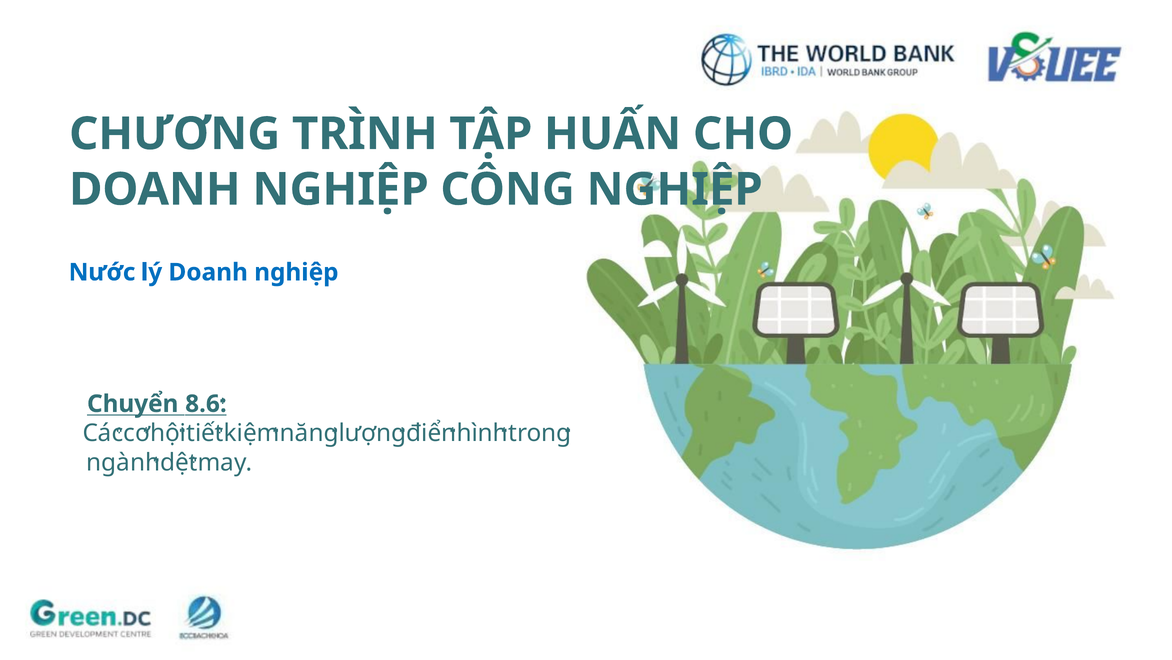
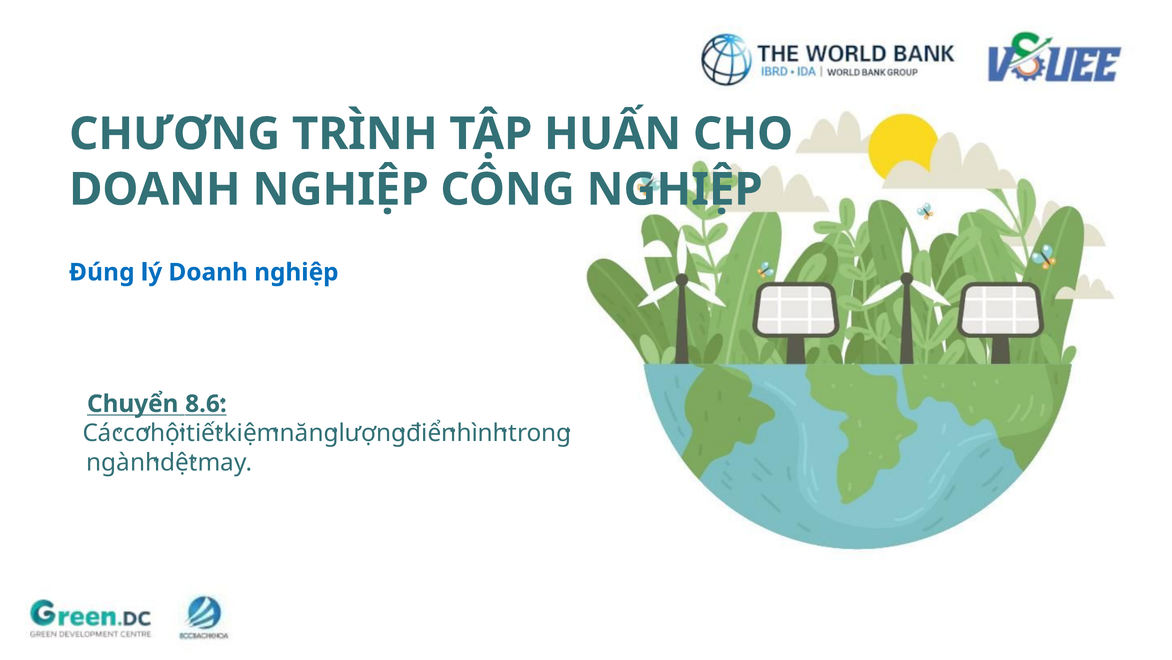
Nước: Nước -> Đúng (102, 272)
